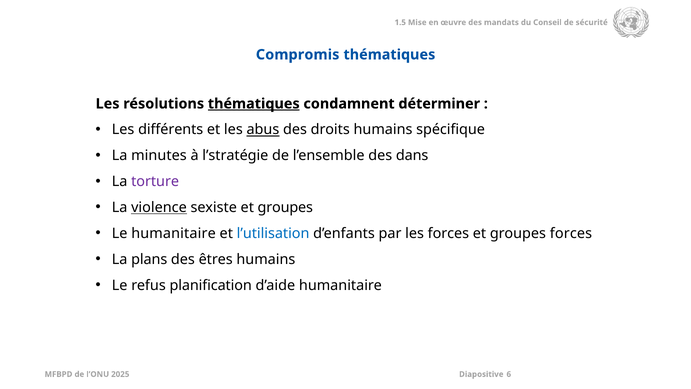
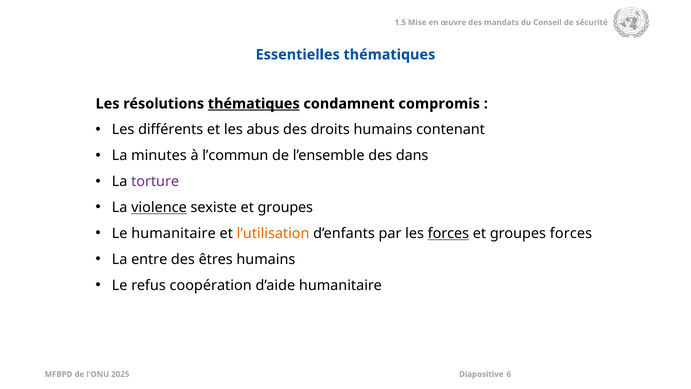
Compromis: Compromis -> Essentielles (298, 55)
déterminer: déterminer -> compromis (439, 104)
abus underline: present -> none (263, 130)
spécifique: spécifique -> contenant (451, 130)
l’stratégie: l’stratégie -> l’commun (235, 156)
l’utilisation colour: blue -> orange (273, 233)
forces underline: none -> present (448, 233)
plans: plans -> entre (149, 259)
planification: planification -> coopération (211, 285)
